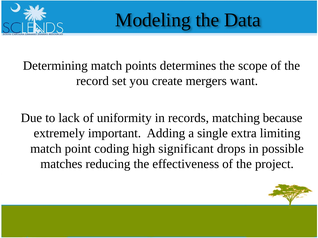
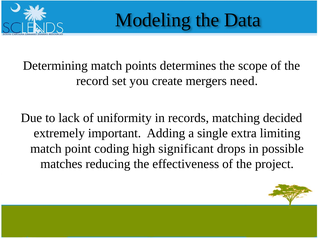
want: want -> need (244, 81)
because: because -> decided (283, 118)
